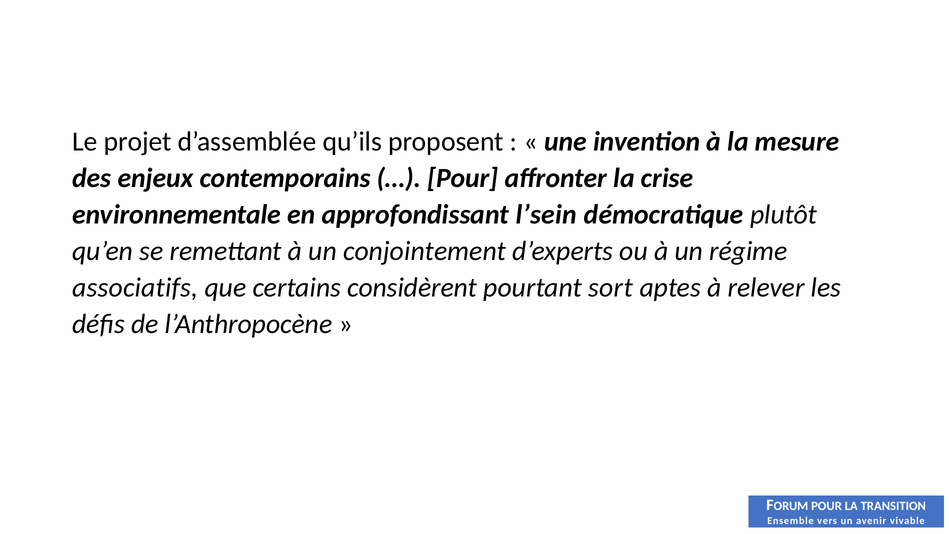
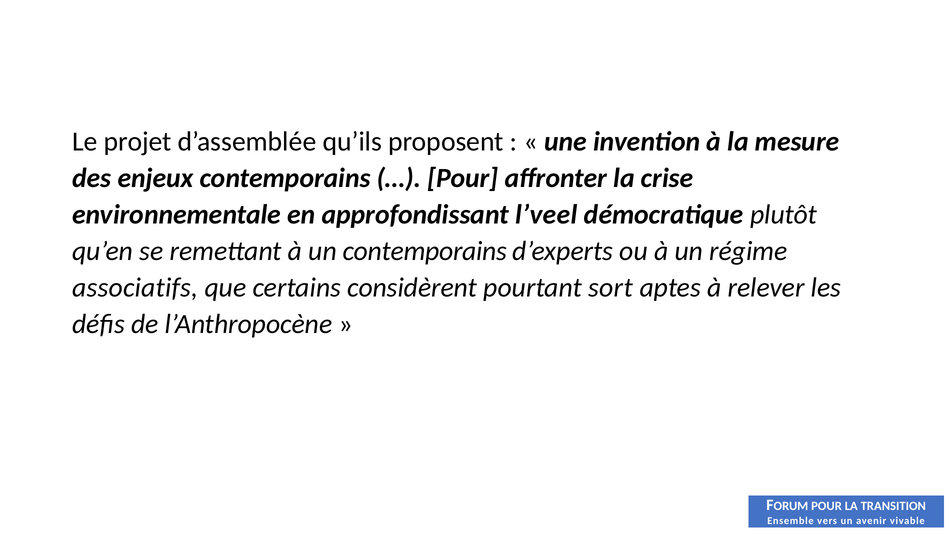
l’sein: l’sein -> l’veel (546, 214)
un conjointement: conjointement -> contemporains (425, 251)
